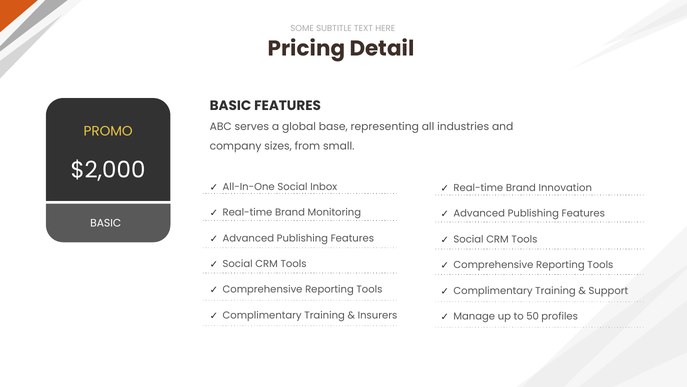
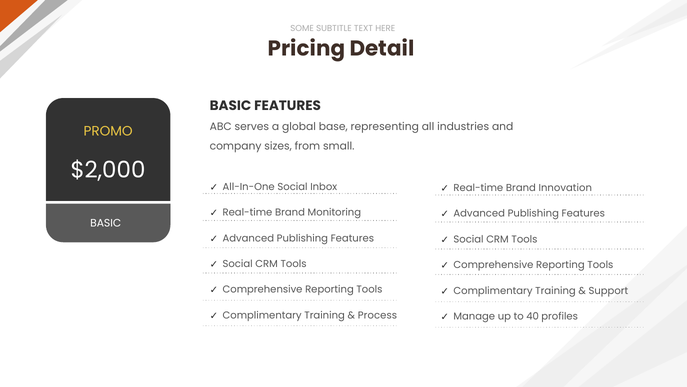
Insurers: Insurers -> Process (377, 315)
50: 50 -> 40 (533, 316)
